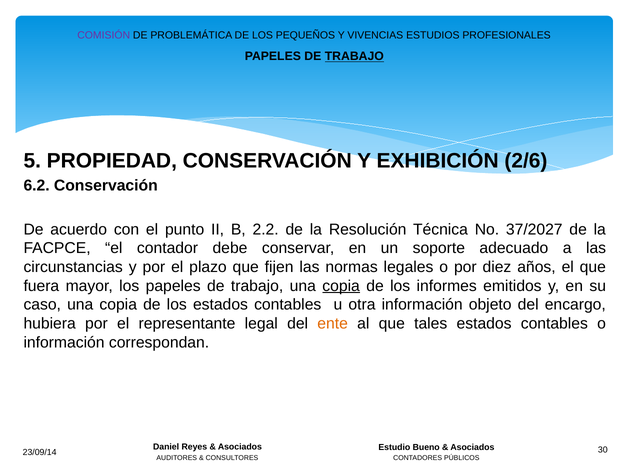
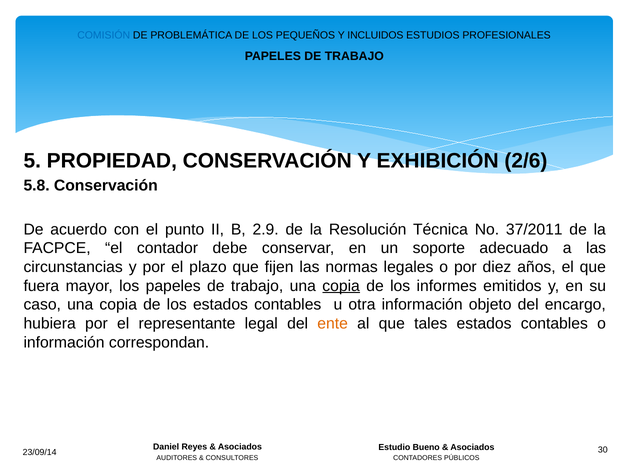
COMISIÓN colour: purple -> blue (104, 35)
VIVENCIAS: VIVENCIAS -> INCLUIDOS (375, 35)
TRABAJO underline: present -> none (354, 56)
6.2: 6.2 -> 5.8 (37, 185)
2.2: 2.2 -> 2.9 (266, 229)
37/2027: 37/2027 -> 37/2011 (534, 229)
